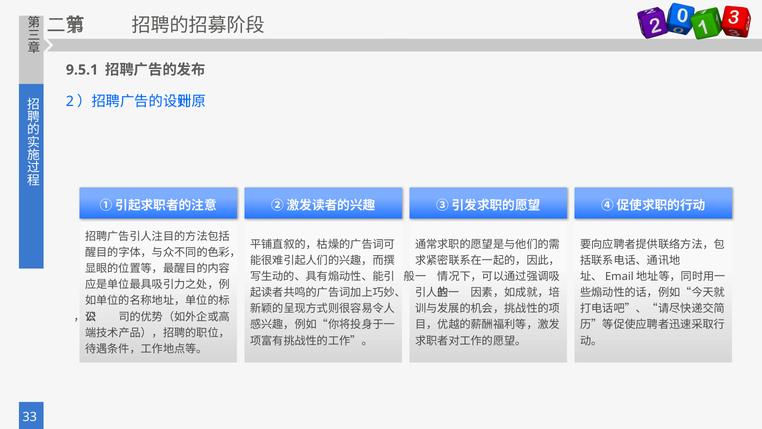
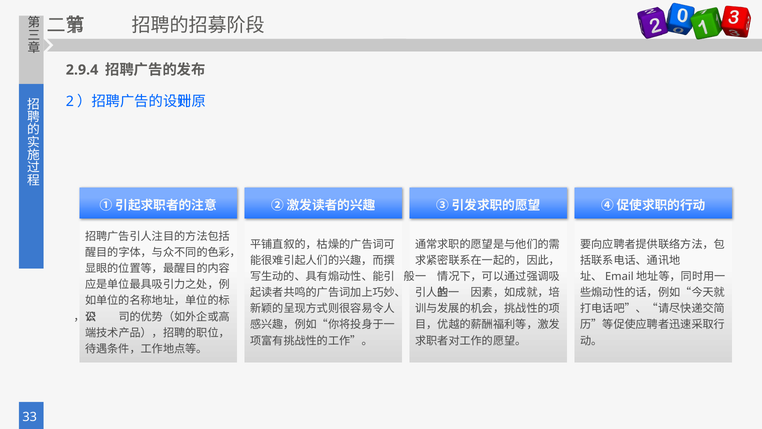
9.5.1: 9.5.1 -> 2.9.4 (82, 70)
